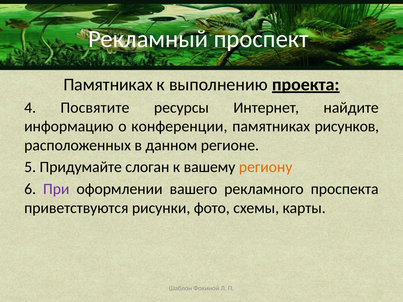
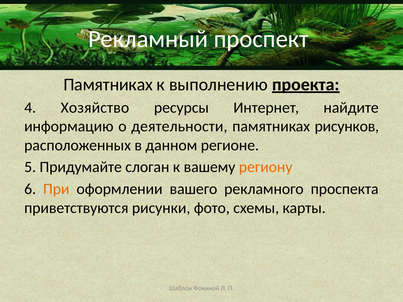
Посвятите: Посвятите -> Хозяйство (95, 108)
конференции: конференции -> деятельности (179, 127)
При colour: purple -> orange (56, 189)
